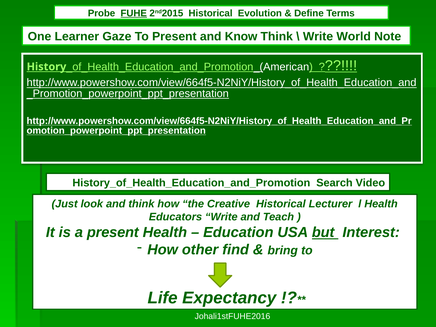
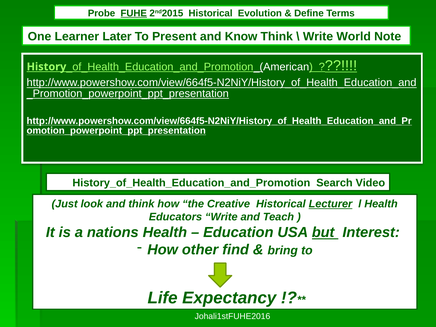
Gaze: Gaze -> Later (117, 36)
Lecturer underline: none -> present (331, 204)
a present: present -> nations (113, 232)
